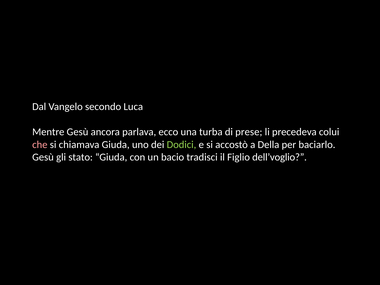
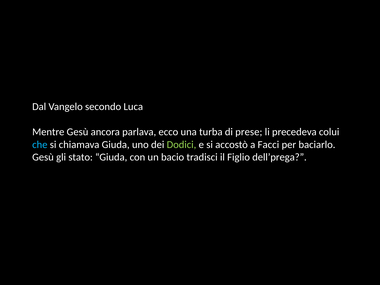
che colour: pink -> light blue (40, 145)
Della: Della -> Facci (268, 145)
dell’voglio: dell’voglio -> dell’prega (279, 157)
